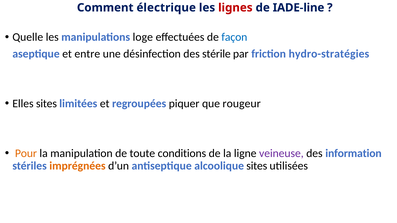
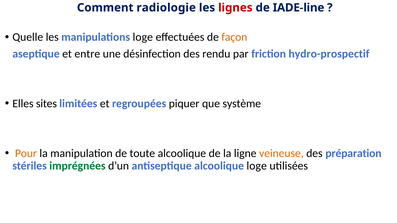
électrique: électrique -> radiologie (166, 8)
façon colour: blue -> orange (234, 37)
stérile: stérile -> rendu (216, 54)
hydro-stratégies: hydro-stratégies -> hydro-prospectif (329, 54)
rougeur: rougeur -> système (242, 104)
toute conditions: conditions -> alcoolique (182, 154)
veineuse colour: purple -> orange (281, 154)
information: information -> préparation (353, 154)
imprégnées colour: orange -> green (77, 166)
alcoolique sites: sites -> loge (257, 166)
